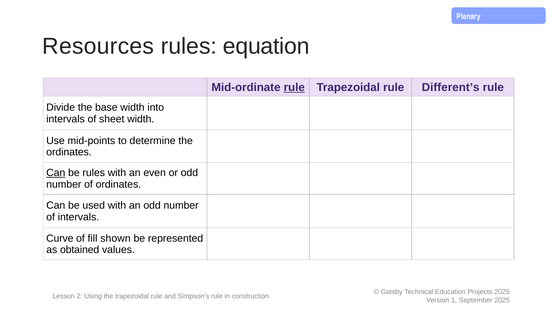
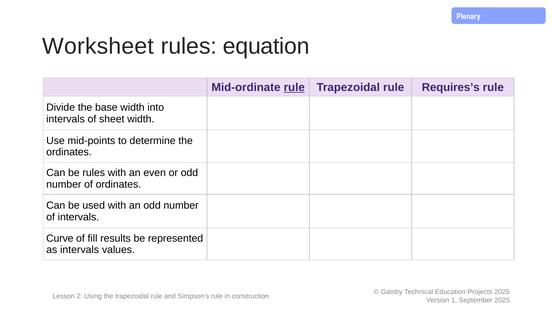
Resources: Resources -> Worksheet (98, 46)
Different’s: Different’s -> Requires’s (451, 87)
Can underline: present -> none (56, 173)
shown: shown -> results (116, 239)
as obtained: obtained -> intervals (80, 250)
